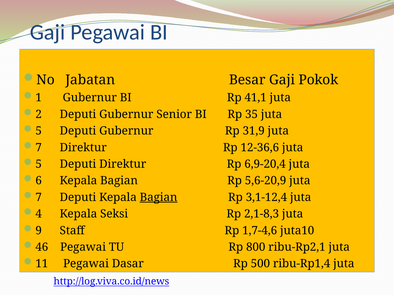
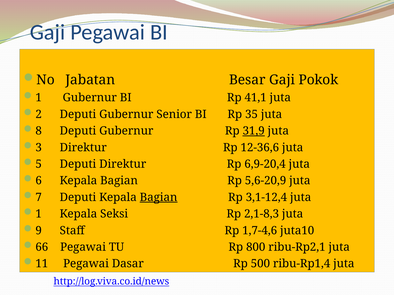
5: 5 -> 8 (39, 131)
31,9 underline: none -> present (254, 131)
7: 7 -> 3 (39, 148)
4: 4 -> 1 (39, 214)
46: 46 -> 66 (42, 247)
